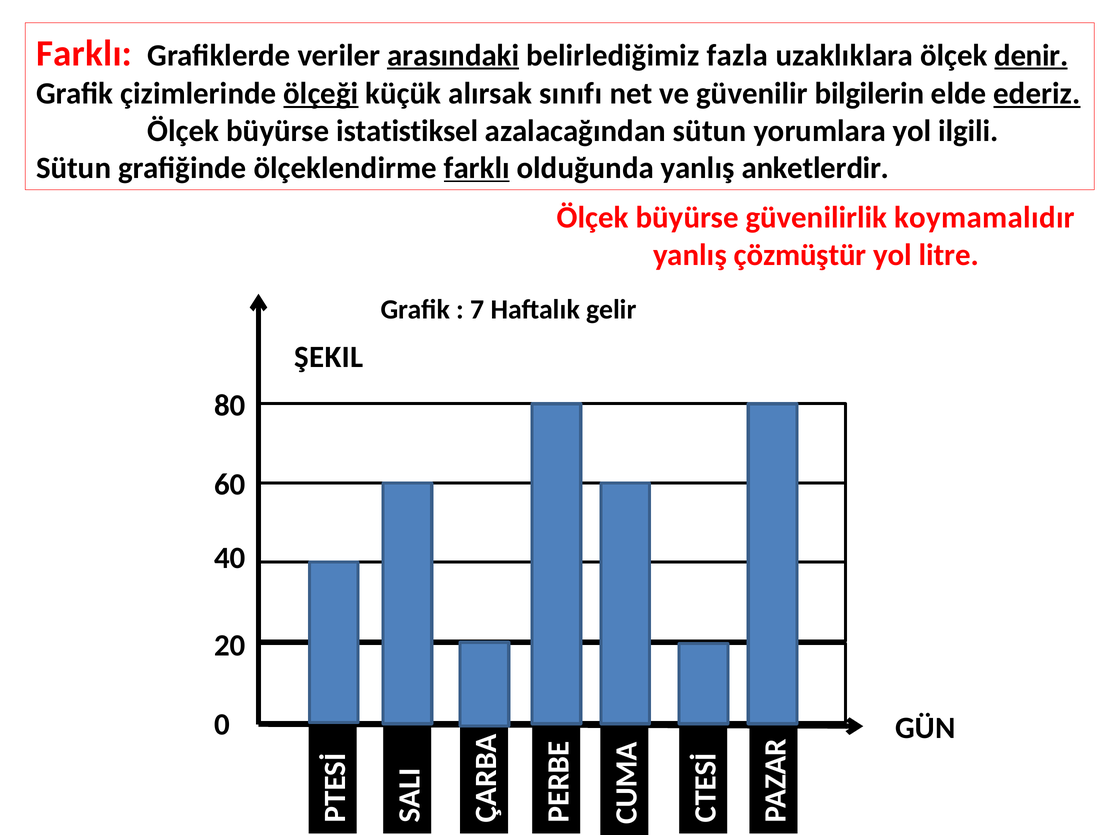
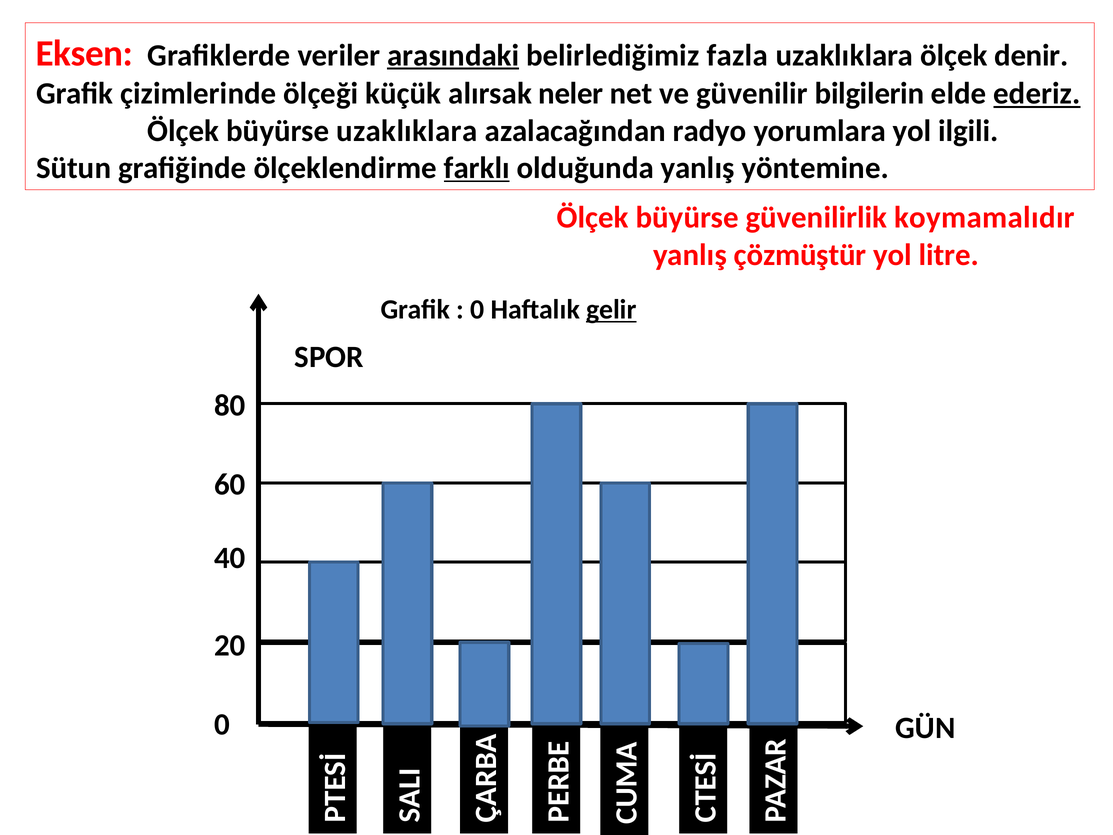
Farklı: Farklı -> Eksen (84, 53)
denir underline: present -> none (1031, 55)
ölçeği underline: present -> none (321, 94)
sınıfı: sınıfı -> neler (571, 94)
büyürse istatistiksel: istatistiksel -> uzaklıklara (407, 131)
azalacağından sütun: sütun -> radyo (710, 131)
anketlerdir: anketlerdir -> yöntemine (815, 168)
7: 7 -> 0 (477, 310)
gelir underline: none -> present (611, 310)
ŞEKIL: ŞEKIL -> SPOR (329, 357)
